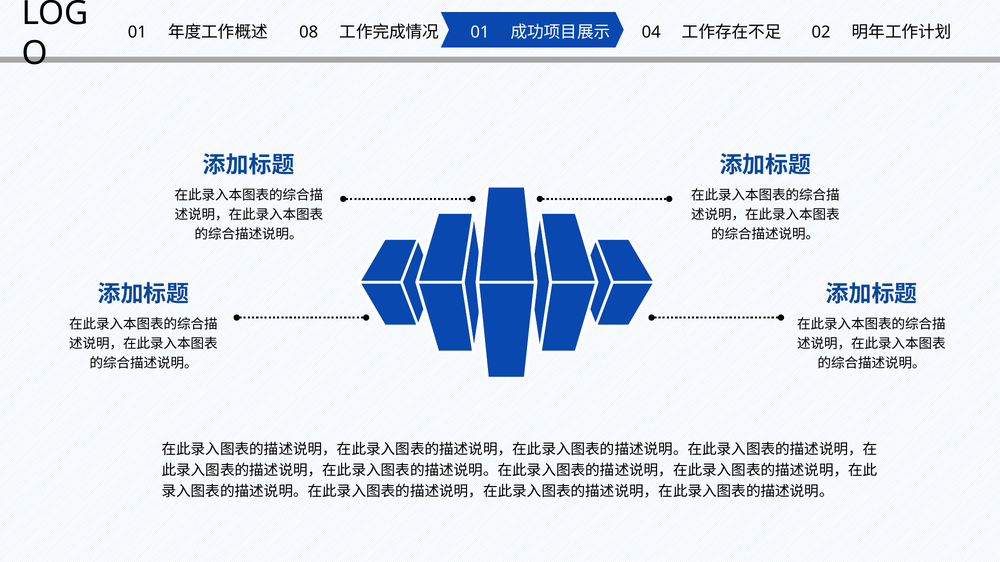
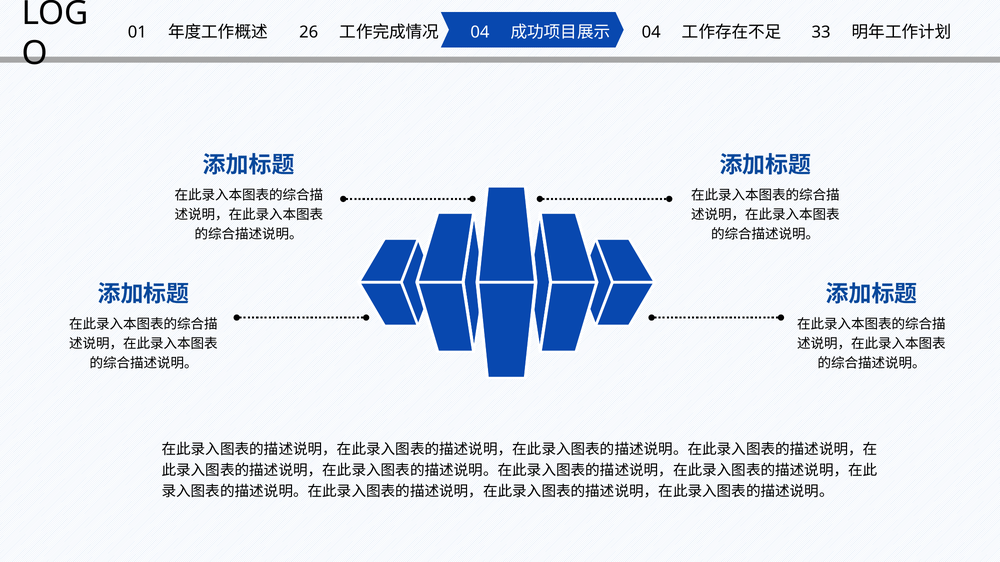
08: 08 -> 26 (309, 33)
01: 01 -> 04 (480, 33)
02: 02 -> 33 (821, 33)
